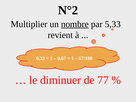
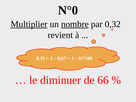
N°2: N°2 -> N°0 (68, 10)
Multiplier underline: none -> present (29, 24)
5,33: 5,33 -> 0,32 (113, 24)
77: 77 -> 66 (103, 80)
